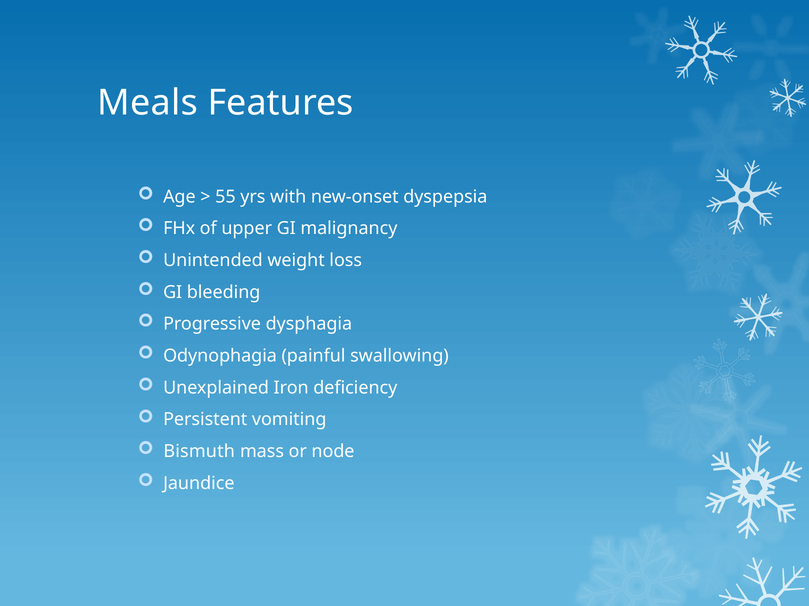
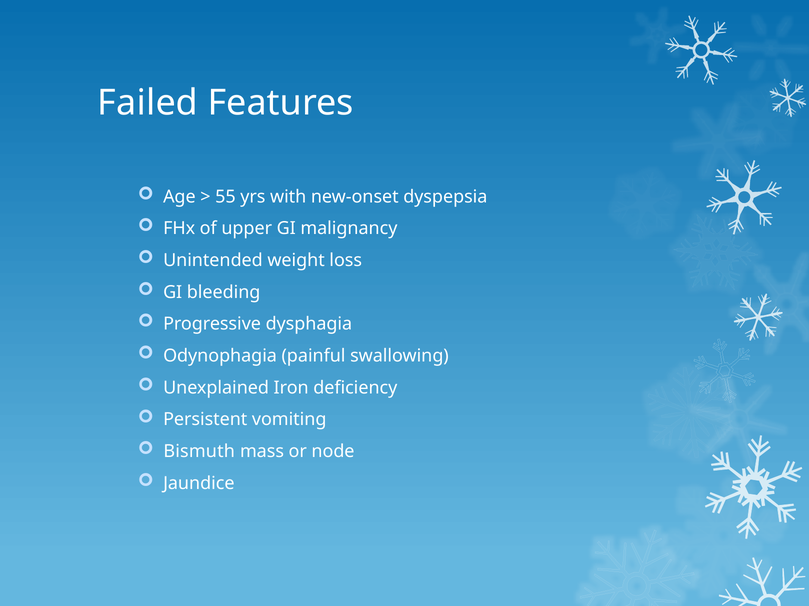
Meals: Meals -> Failed (148, 103)
